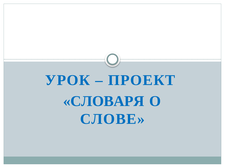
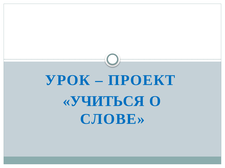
СЛОВАРЯ: СЛОВАРЯ -> УЧИТЬСЯ (104, 102)
